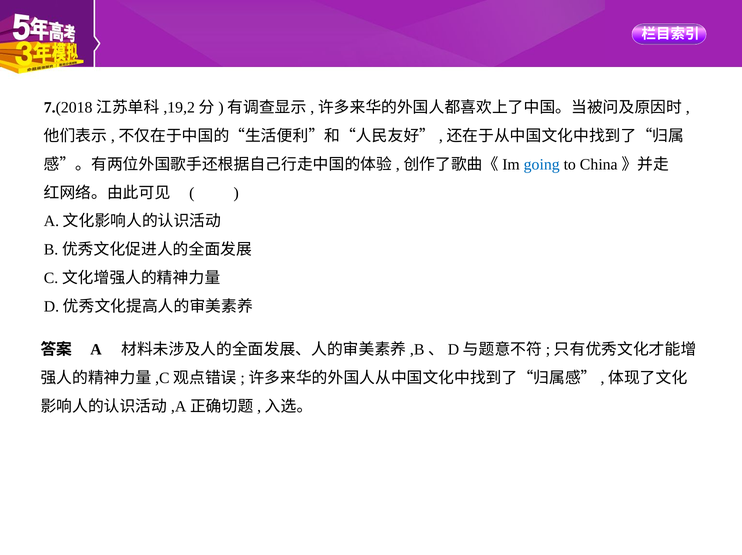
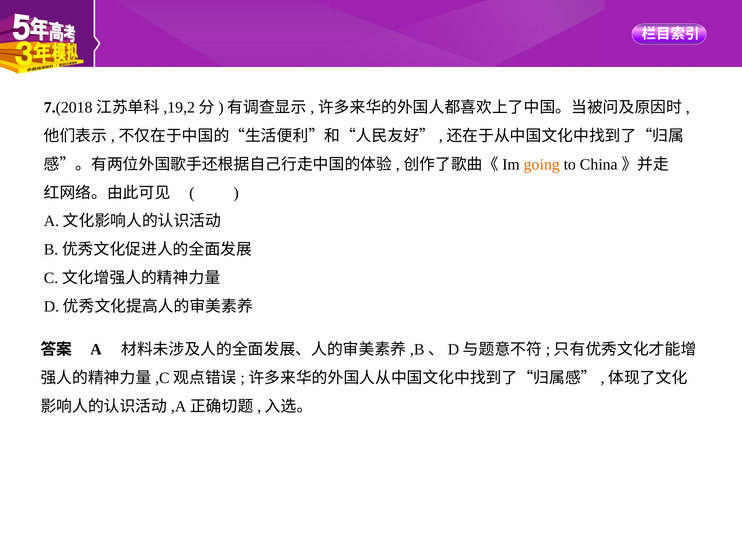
going colour: blue -> orange (542, 164)
